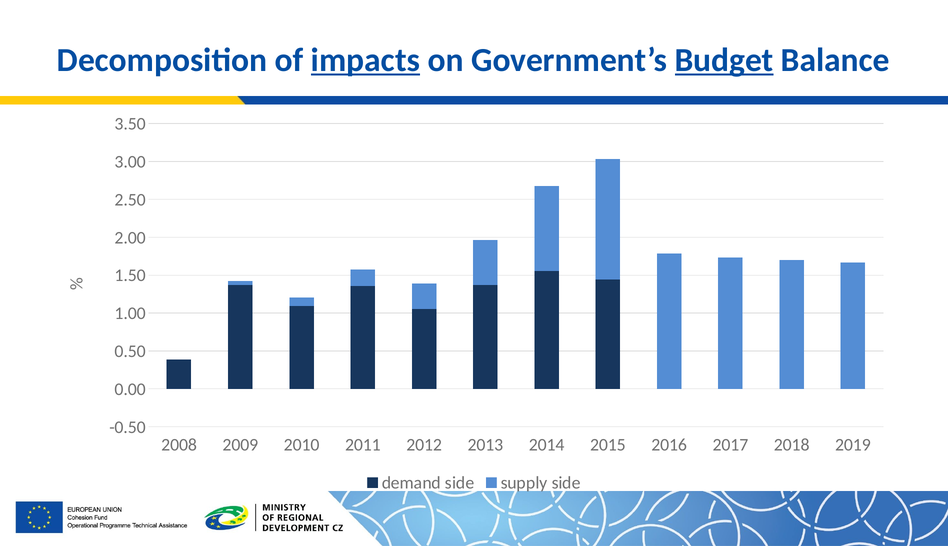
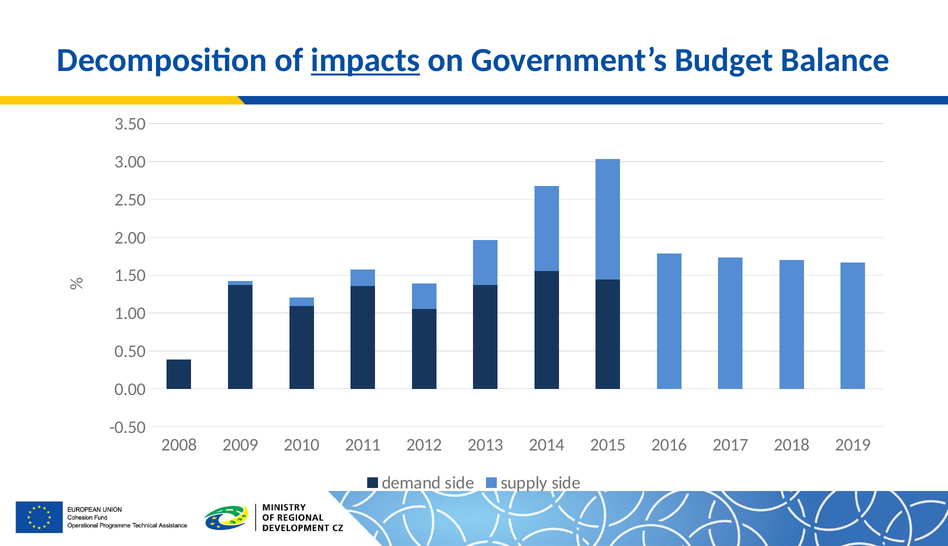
Budget underline: present -> none (724, 60)
